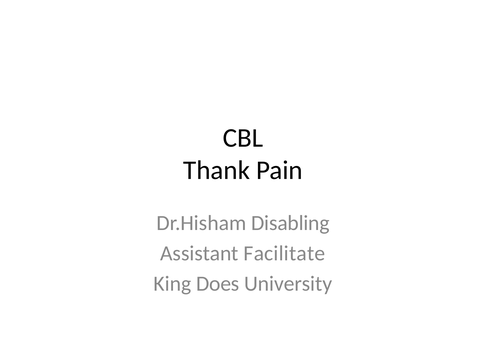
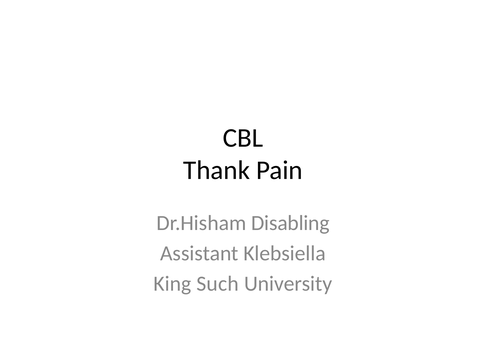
Facilitate: Facilitate -> Klebsiella (285, 254)
Does: Does -> Such (218, 284)
